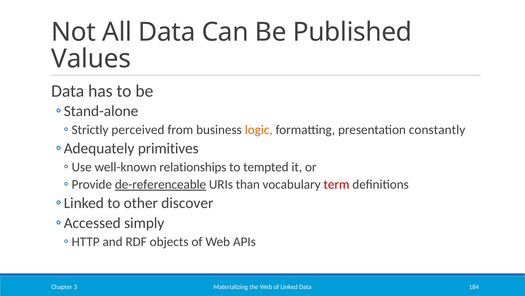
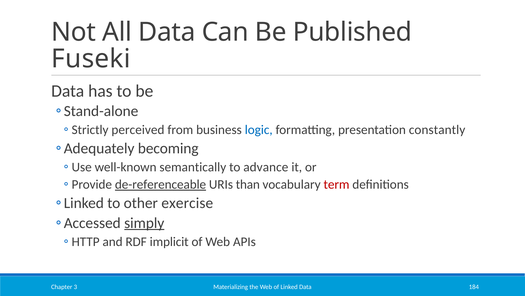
Values: Values -> Fuseki (91, 59)
logic colour: orange -> blue (259, 129)
primitives: primitives -> becoming (168, 148)
relationships: relationships -> semantically (193, 167)
tempted: tempted -> advance (266, 167)
discover: discover -> exercise (187, 203)
simply underline: none -> present (144, 222)
objects: objects -> implicit (169, 241)
